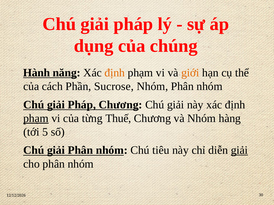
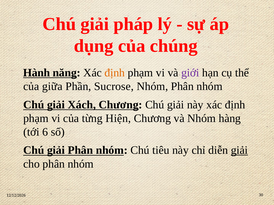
giới colour: orange -> purple (190, 73)
cách: cách -> giữa (52, 87)
Pháp: Pháp -> Xách (82, 105)
phạm underline: present -> none (36, 119)
Thuế: Thuế -> Hiện (118, 119)
5: 5 -> 6 (45, 132)
